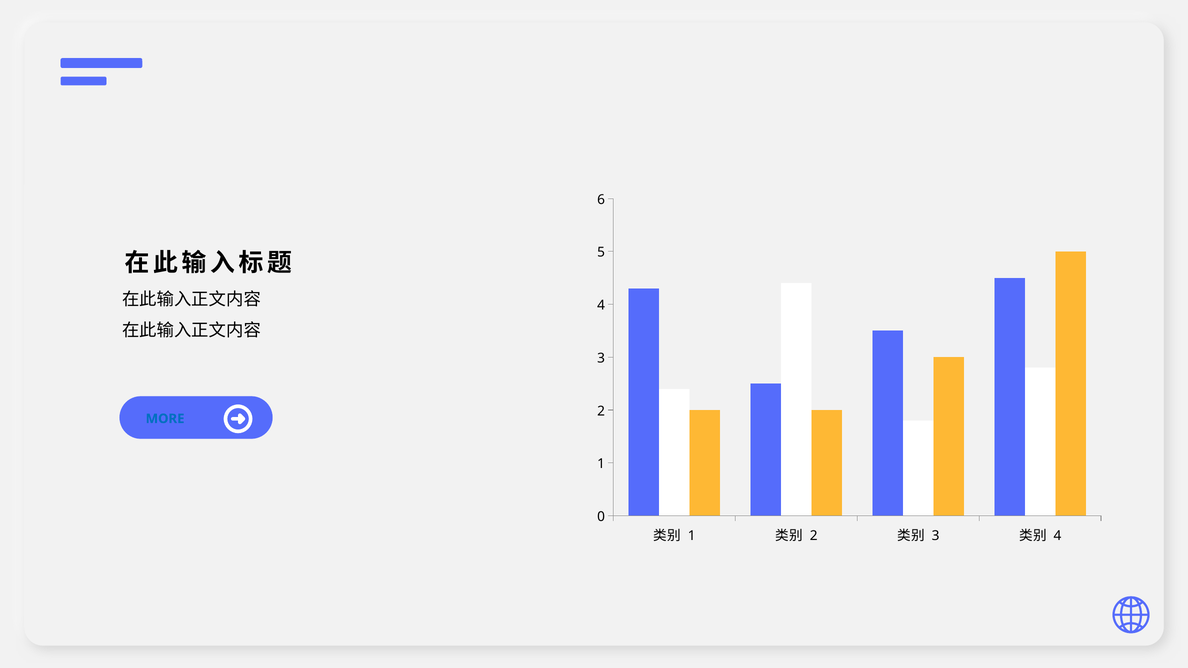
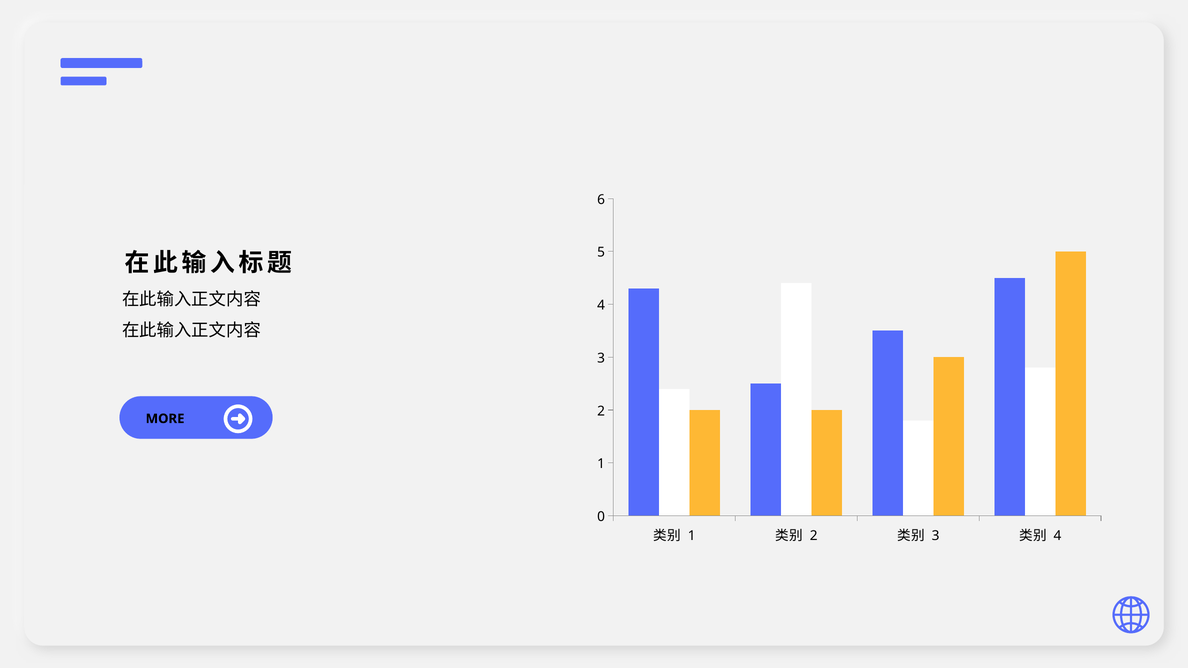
MORE colour: blue -> black (165, 419)
